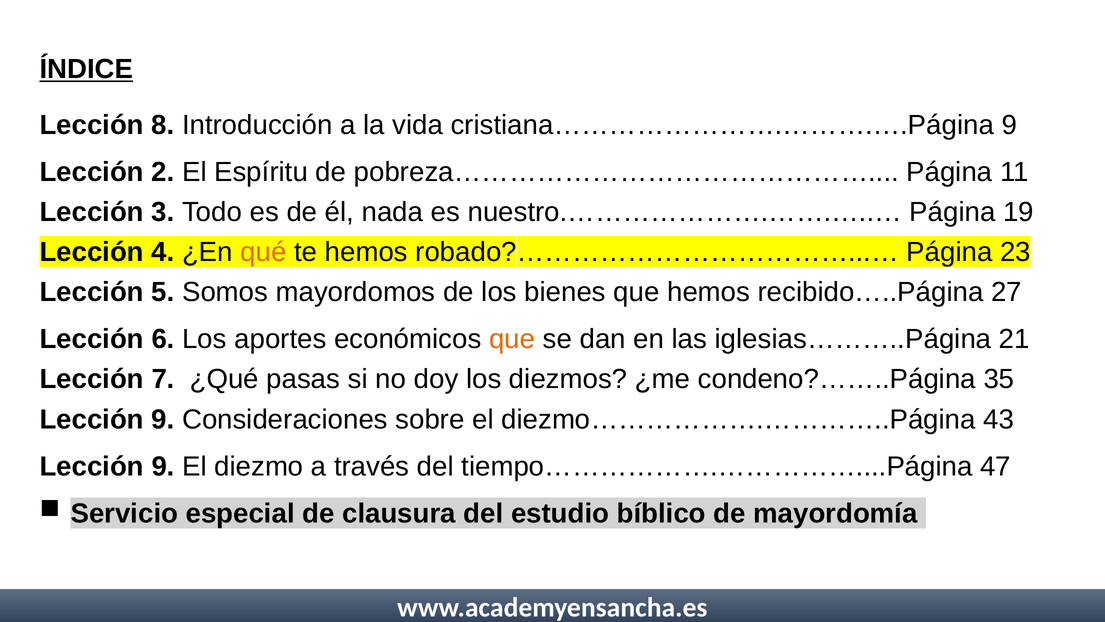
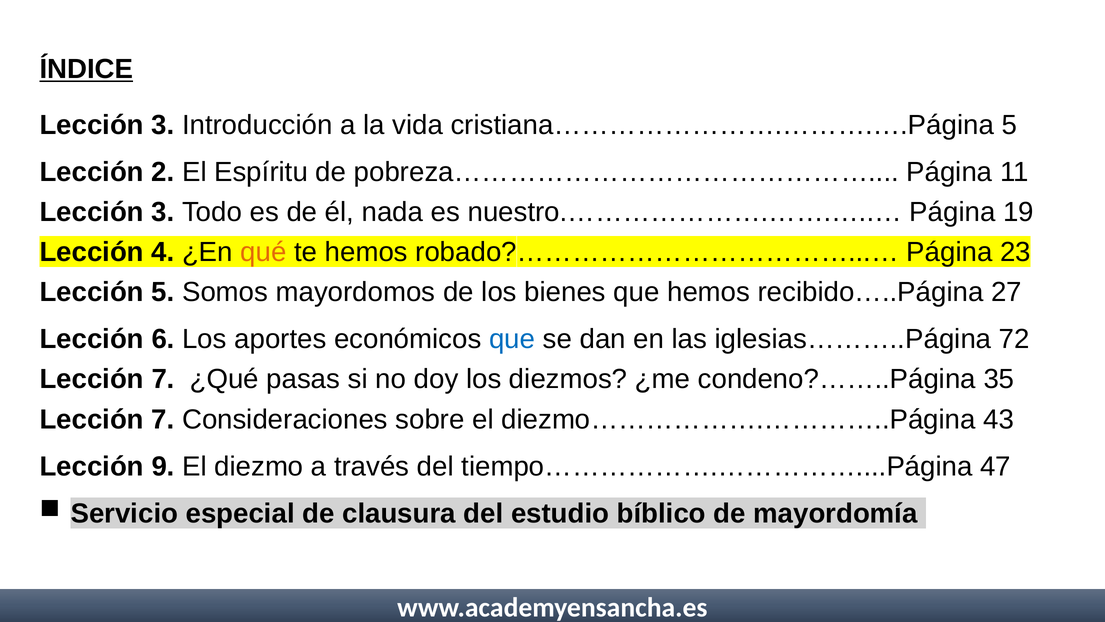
8: 8 -> 3 (163, 125)
cristiana…………………….……….….Página 9: 9 -> 5 (1009, 125)
que colour: orange -> blue (512, 339)
21: 21 -> 72 (1014, 339)
9: 9 -> 7 (163, 419)
